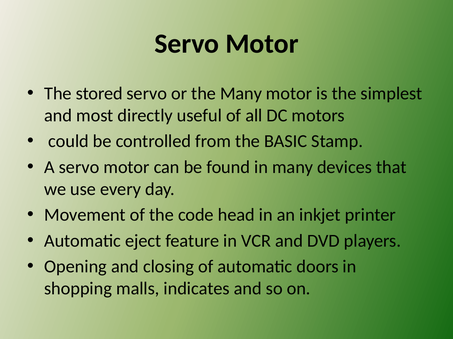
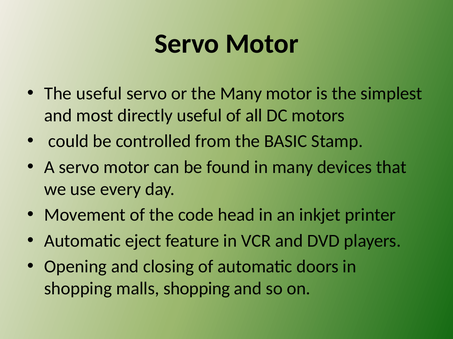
The stored: stored -> useful (99, 94)
malls indicates: indicates -> shopping (197, 289)
